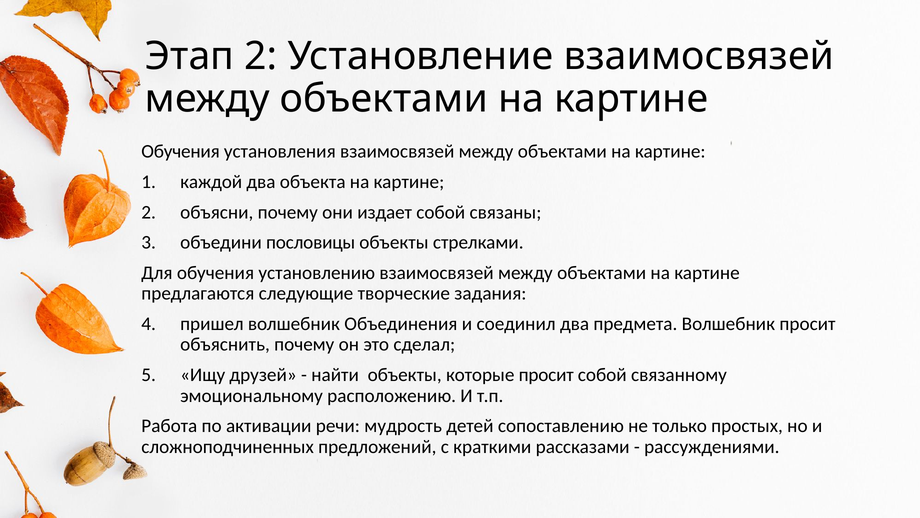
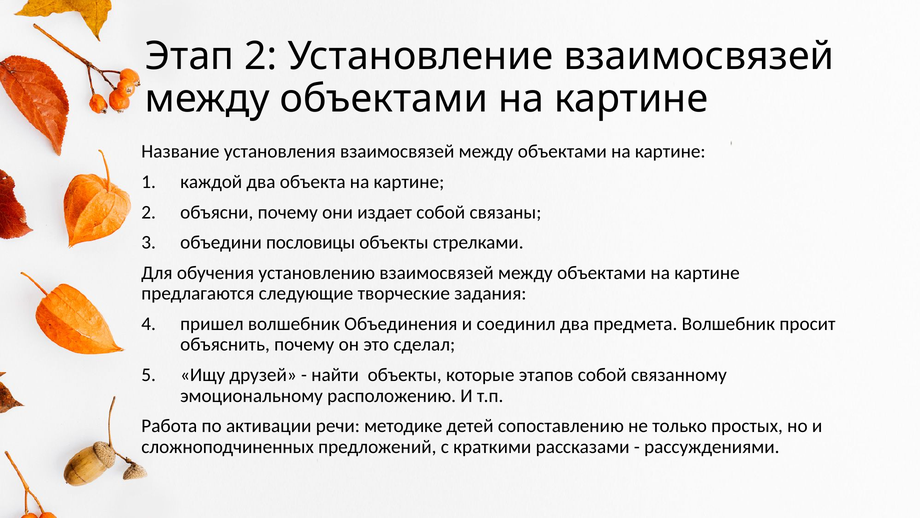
Обучения: Обучения -> Название (180, 151)
которые просит: просит -> этапов (546, 375)
мудрость: мудрость -> методике (403, 426)
